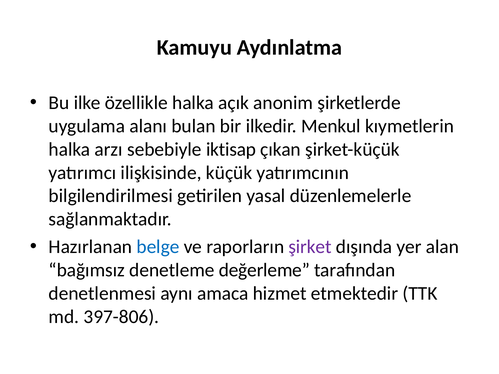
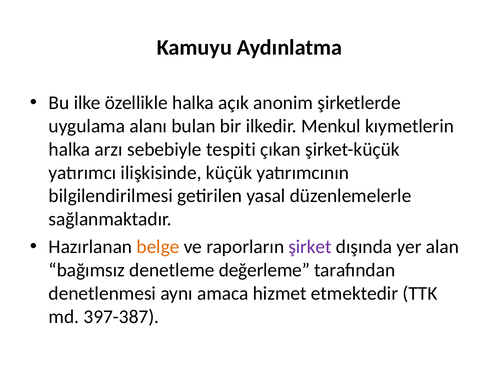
iktisap: iktisap -> tespiti (231, 149)
belge colour: blue -> orange (158, 247)
397-806: 397-806 -> 397-387 (121, 317)
